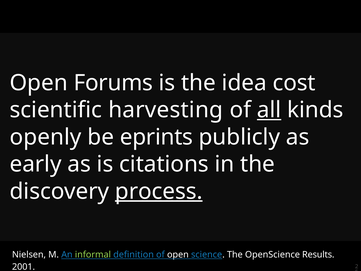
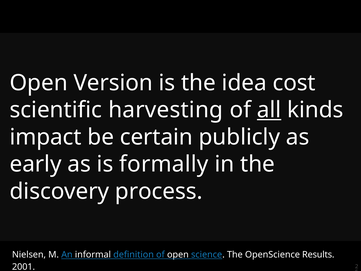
Forums: Forums -> Version (113, 83)
openly: openly -> impact (46, 137)
eprints: eprints -> certain (156, 137)
citations: citations -> formally (164, 164)
process underline: present -> none (159, 191)
informal colour: light green -> white (93, 254)
